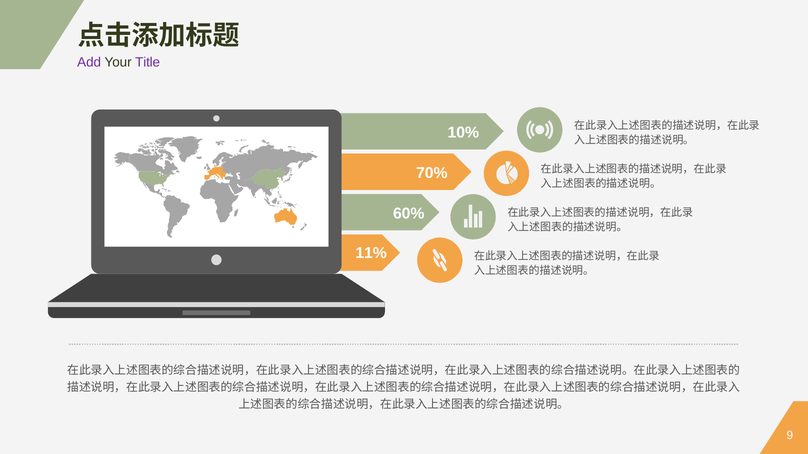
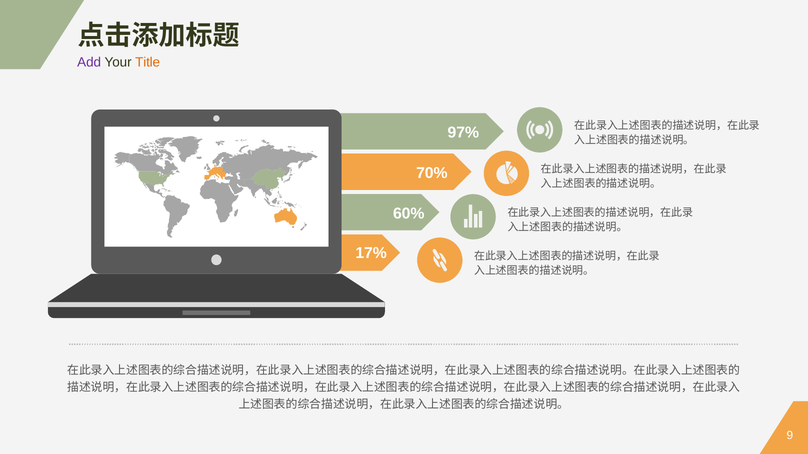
Title colour: purple -> orange (148, 62)
10%: 10% -> 97% (463, 133)
11%: 11% -> 17% (371, 253)
